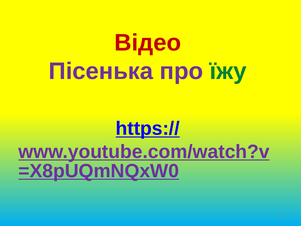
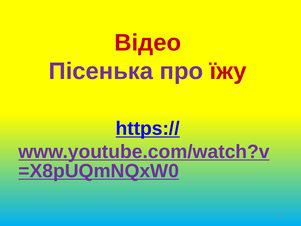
їжу colour: green -> red (228, 71)
